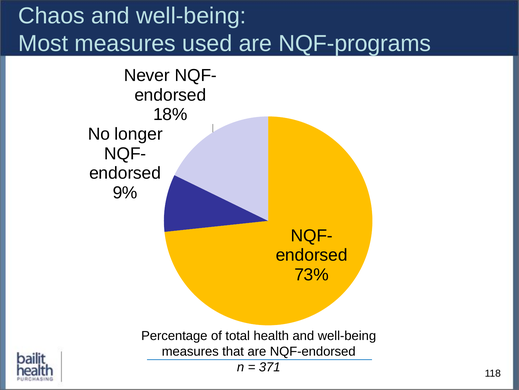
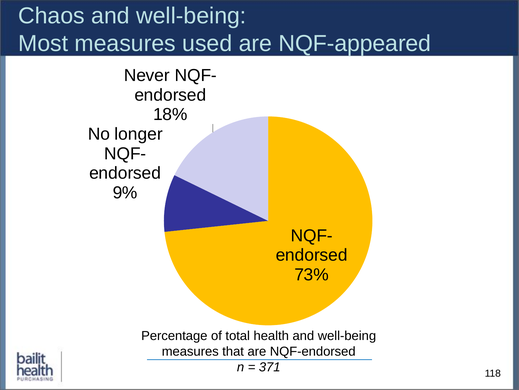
NQF-programs: NQF-programs -> NQF-appeared (355, 44)
